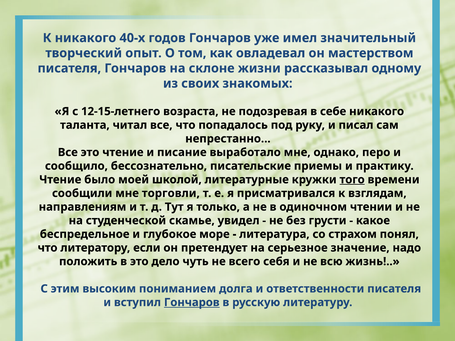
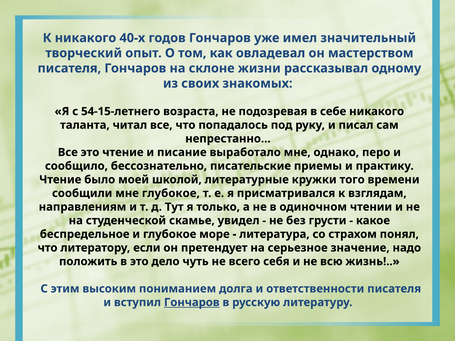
12-15-летнего: 12-15-летнего -> 54-15-летнего (121, 111)
того underline: present -> none (352, 180)
мне торговли: торговли -> глубокое (171, 193)
